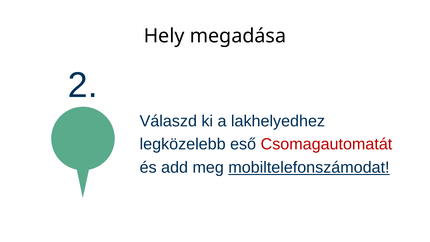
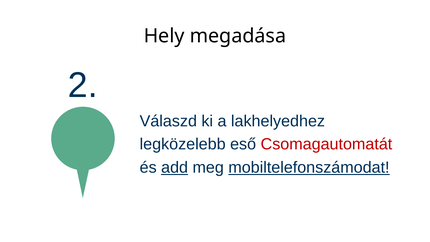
add underline: none -> present (175, 167)
